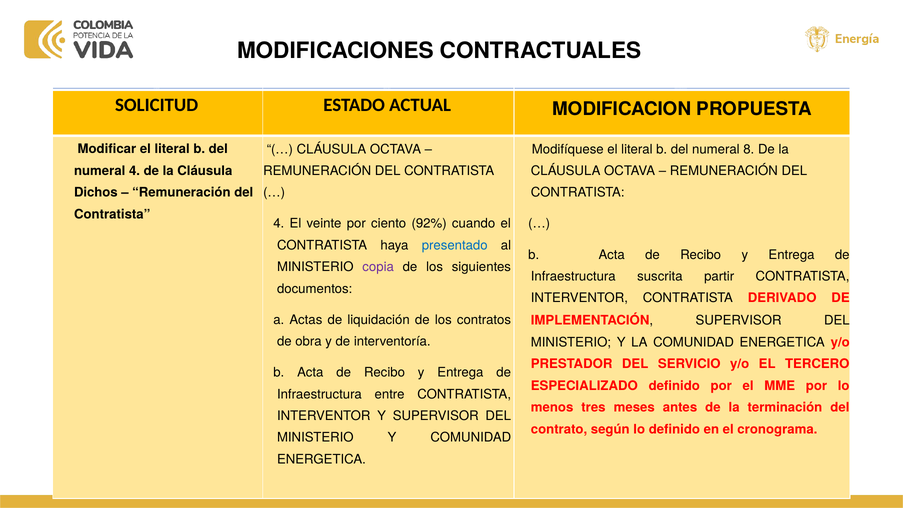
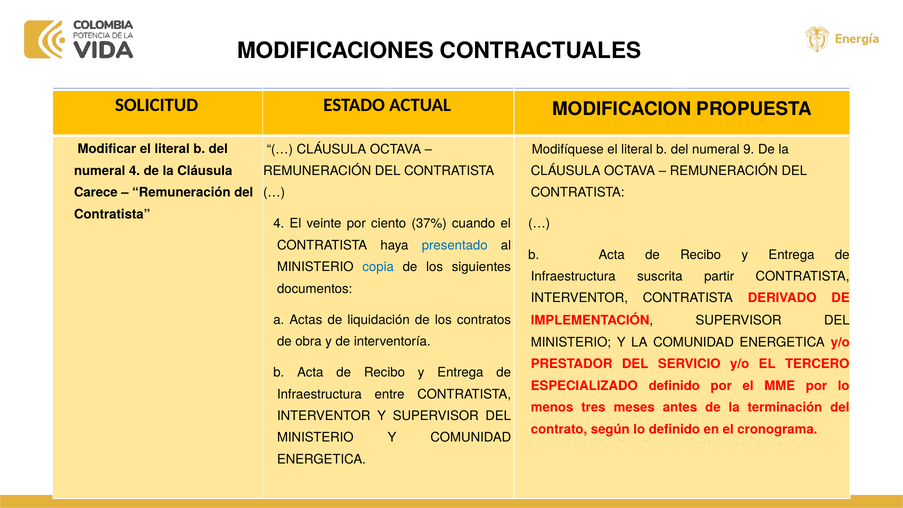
8: 8 -> 9 (749, 149)
Dichos: Dichos -> Carece (96, 193)
92%: 92% -> 37% (429, 224)
copia colour: purple -> blue (378, 267)
